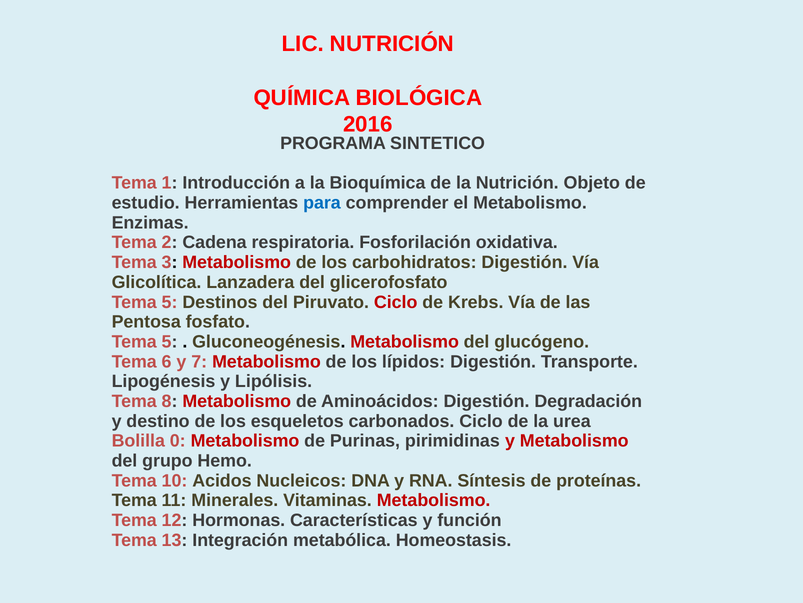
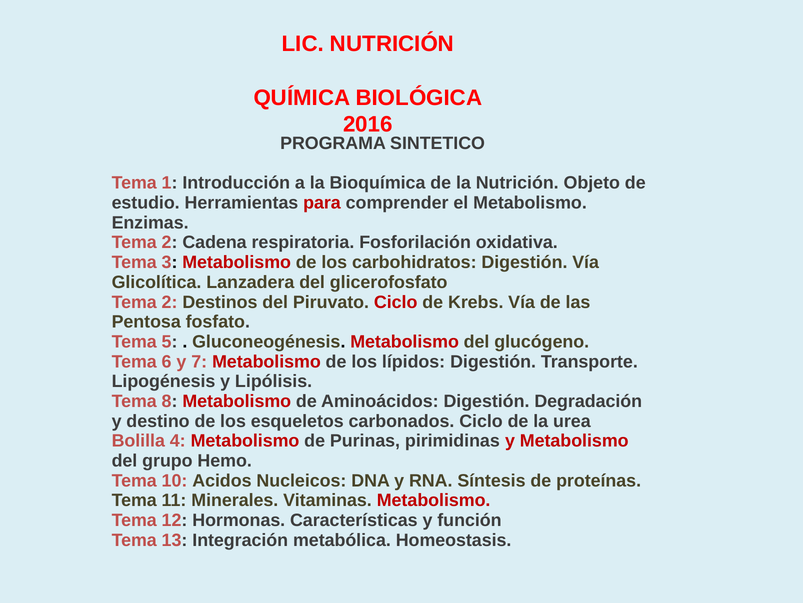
para colour: blue -> red (322, 203)
5: 5 -> 2 (170, 302)
0: 0 -> 4 (178, 441)
